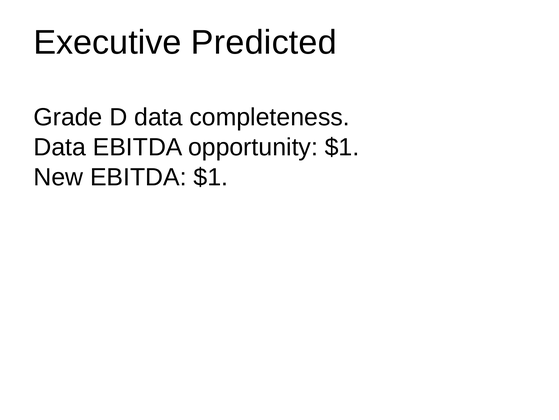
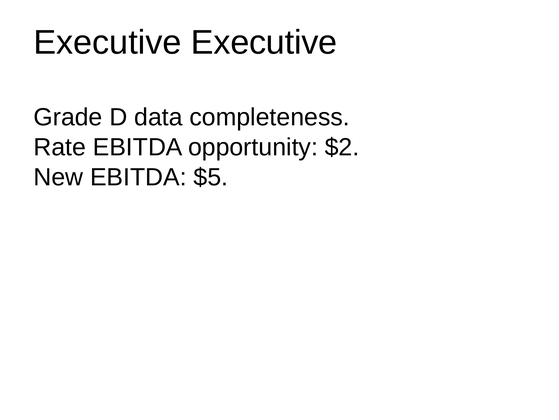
Executive Predicted: Predicted -> Executive (264, 42)
Data: Data -> Rate (60, 147)
opportunity $1: $1 -> $2 (342, 147)
EBITDA $1: $1 -> $5 (211, 177)
